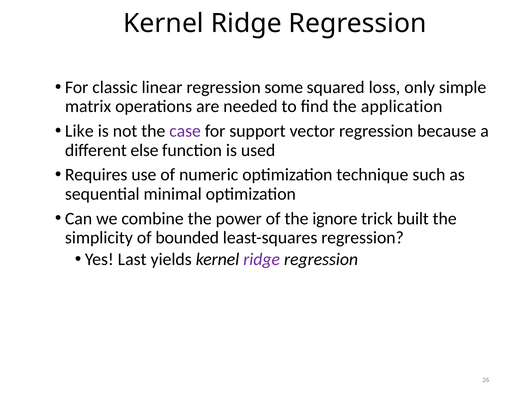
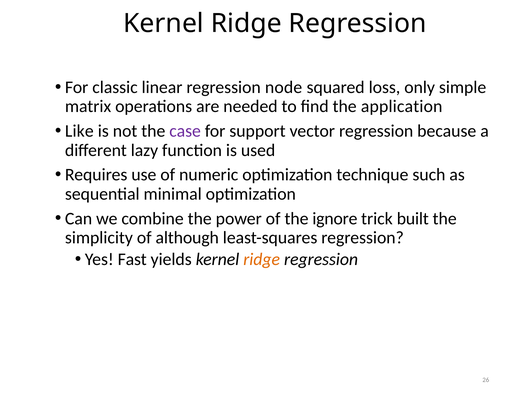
some: some -> node (284, 87)
else: else -> lazy (144, 150)
bounded: bounded -> although (187, 238)
Last: Last -> Fast (132, 260)
ridge colour: purple -> orange (262, 260)
